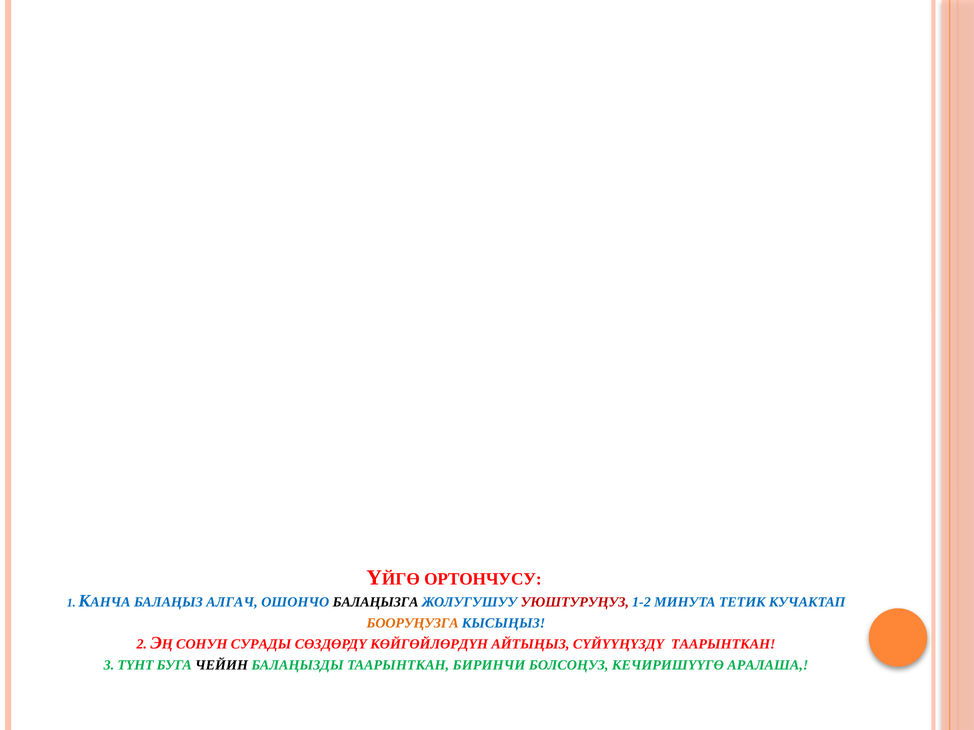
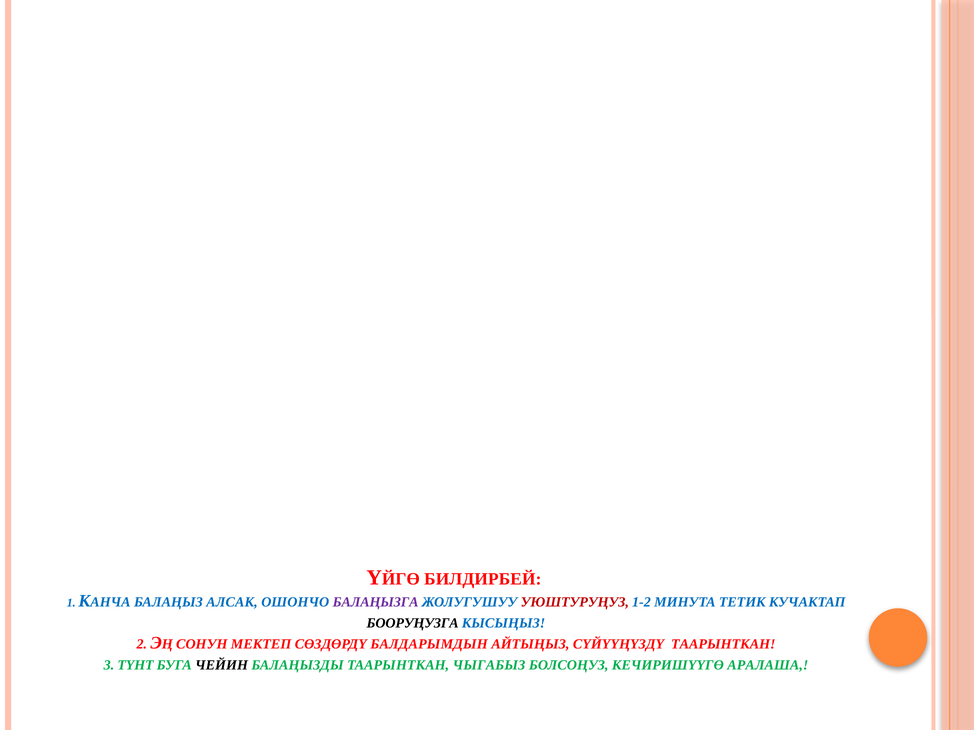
ОРТОНЧУСУ: ОРТОНЧУСУ -> БИЛДИРБЕЙ (483, 579)
АЛГАЧ: АЛГАЧ -> АЛСАК (232, 602)
БАЛАҢЫЗГА colour: black -> purple (376, 602)
БООРУҢУЗГА colour: orange -> black (413, 624)
СУРАДЫ: СУРАДЫ -> МЕКТЕП (261, 645)
КӨЙГӨЙЛӨРДҮН: КӨЙГӨЙЛӨРДҮН -> БАЛДАРЫМДЫН (429, 645)
БИРИНЧИ: БИРИНЧИ -> ЧЫГАБЫЗ (489, 666)
